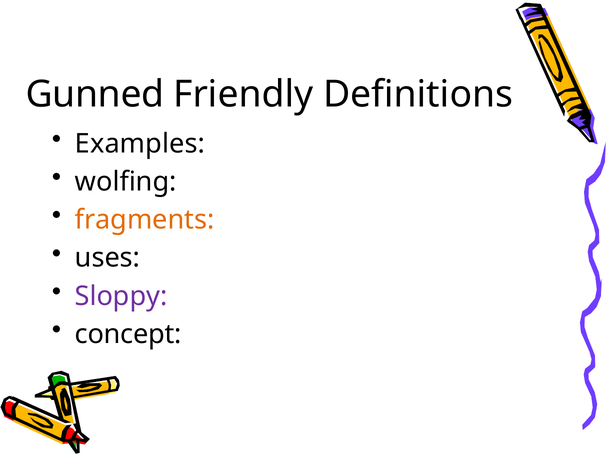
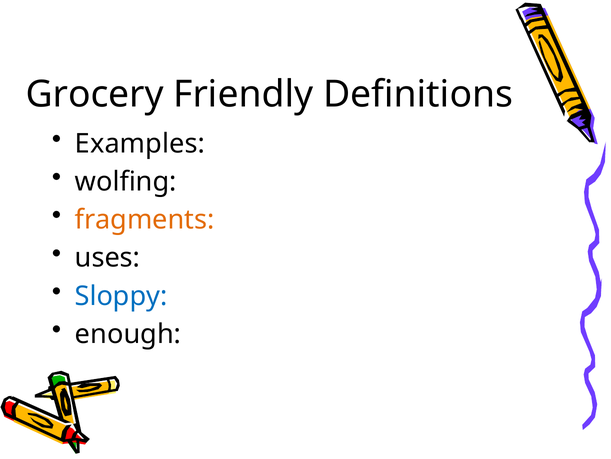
Gunned: Gunned -> Grocery (95, 94)
Sloppy colour: purple -> blue (121, 296)
concept: concept -> enough (128, 334)
